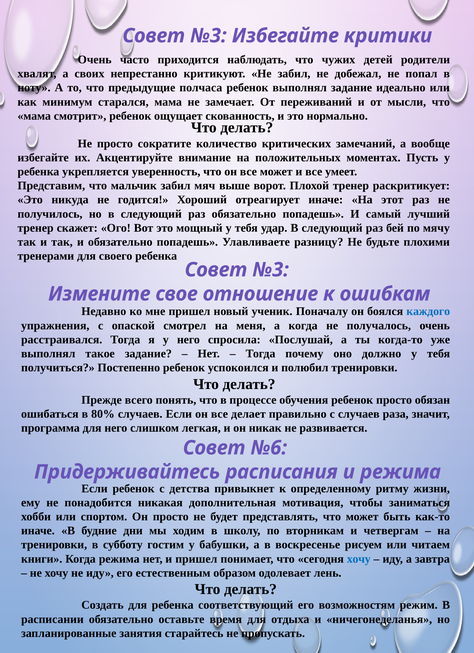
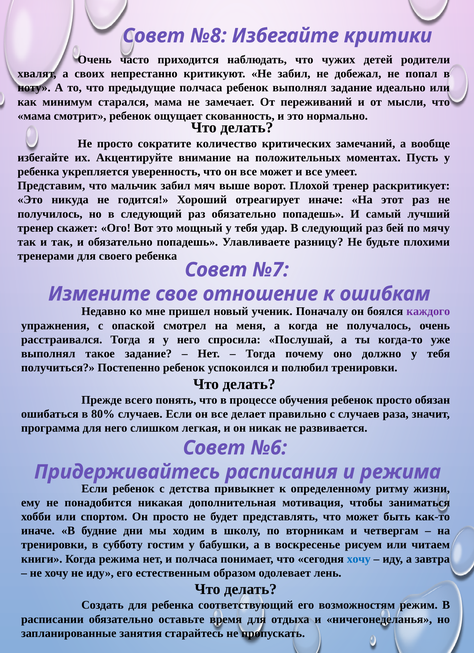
№3: №3 -> №8 (208, 36)
№3: №3 -> №7 (271, 269)
каждого colour: blue -> purple (428, 311)
и пришел: пришел -> полчаса (196, 558)
